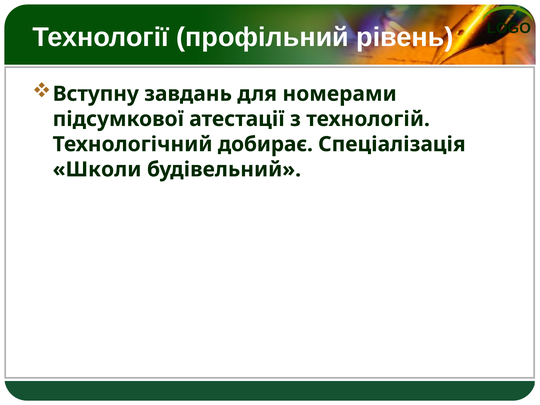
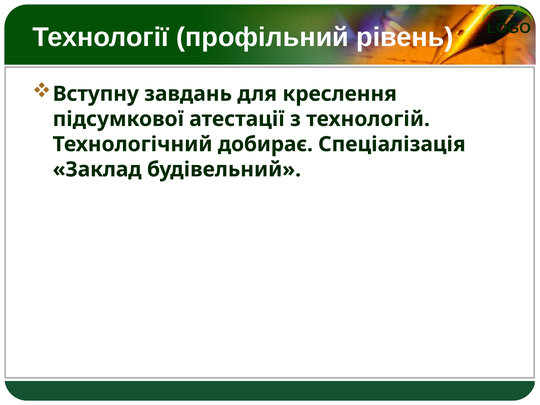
номерами: номерами -> креслення (340, 94)
Школи: Школи -> Заклад (97, 169)
